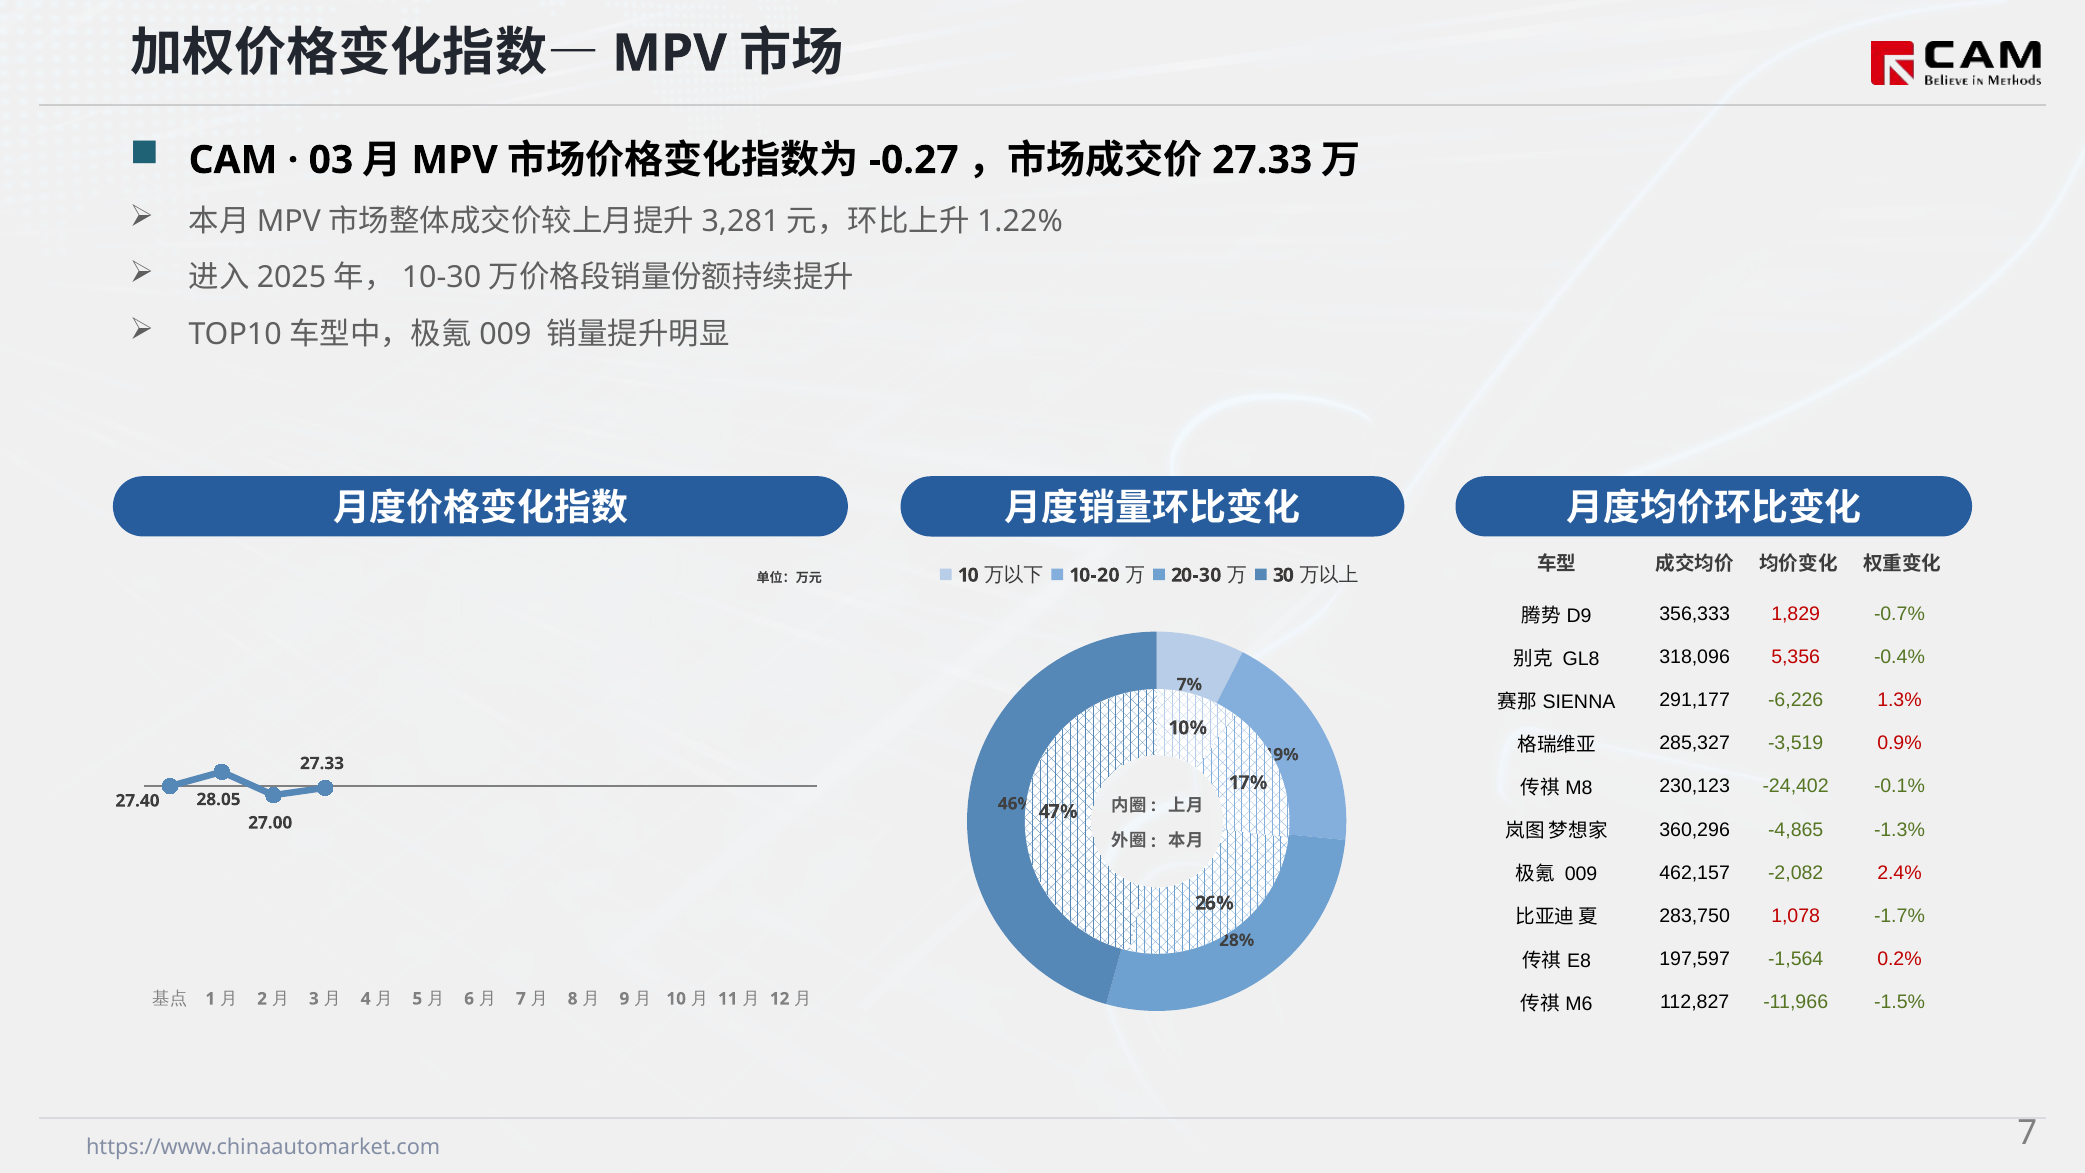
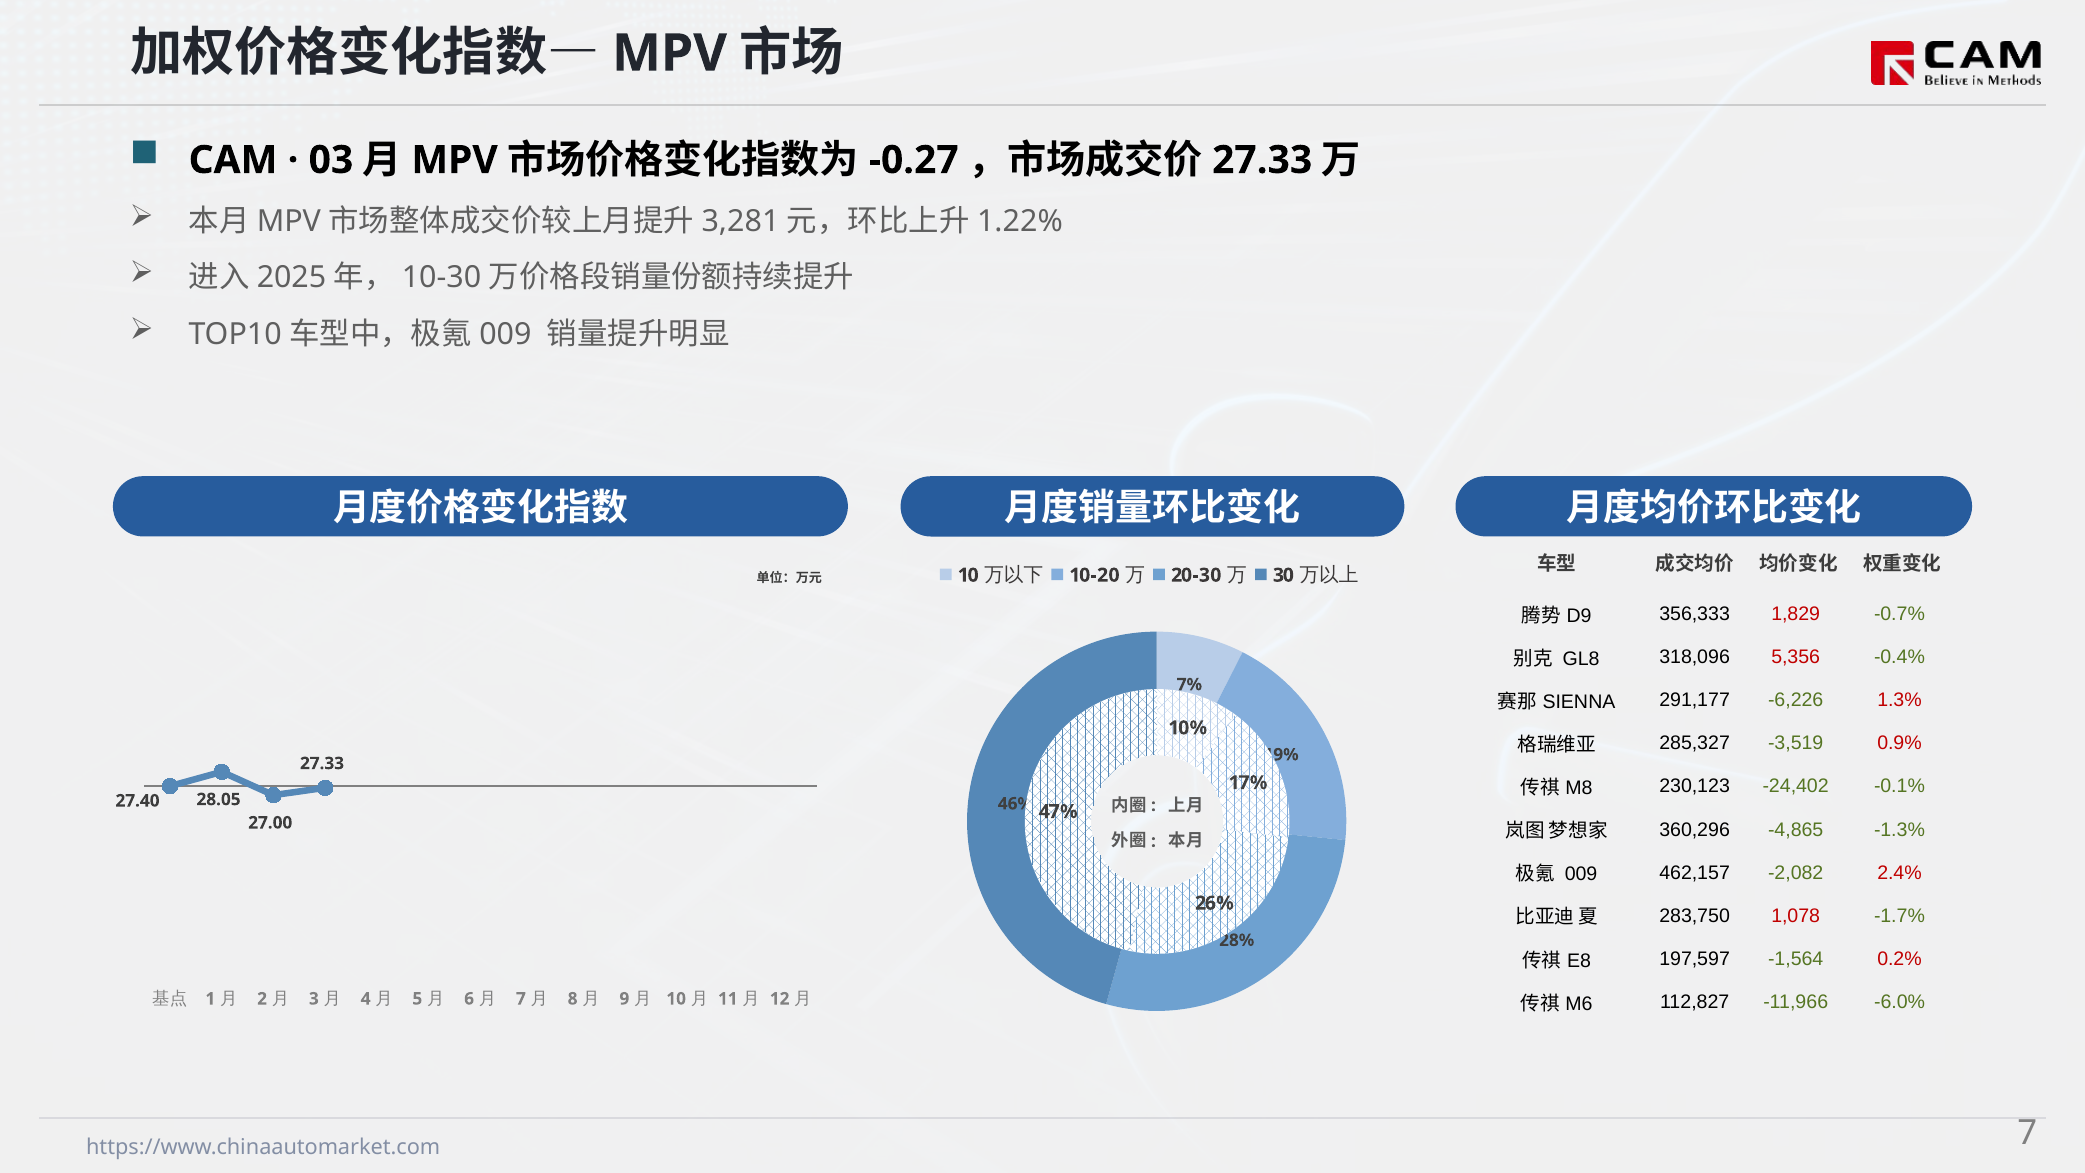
-1.5%: -1.5% -> -6.0% (1900, 1002)
